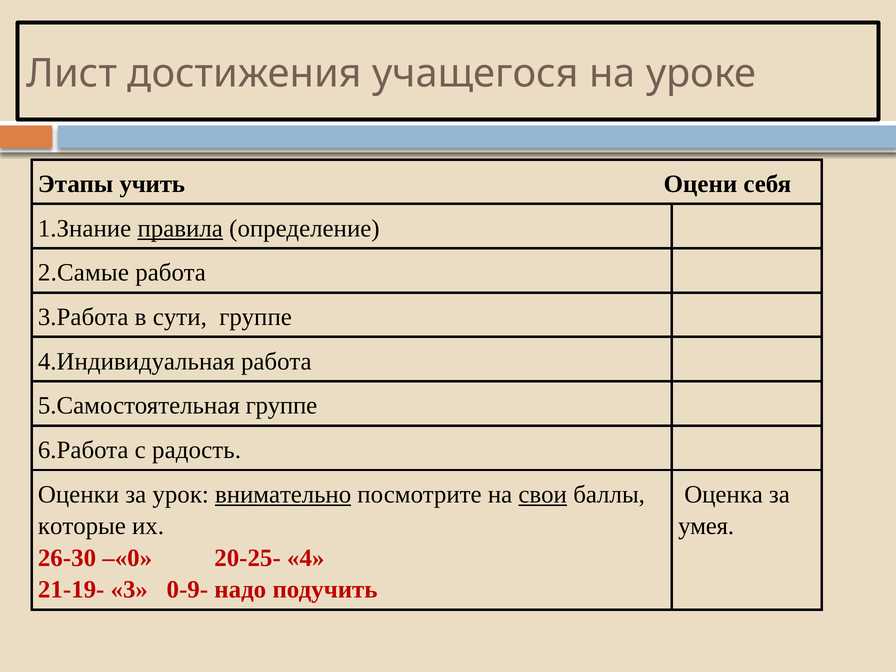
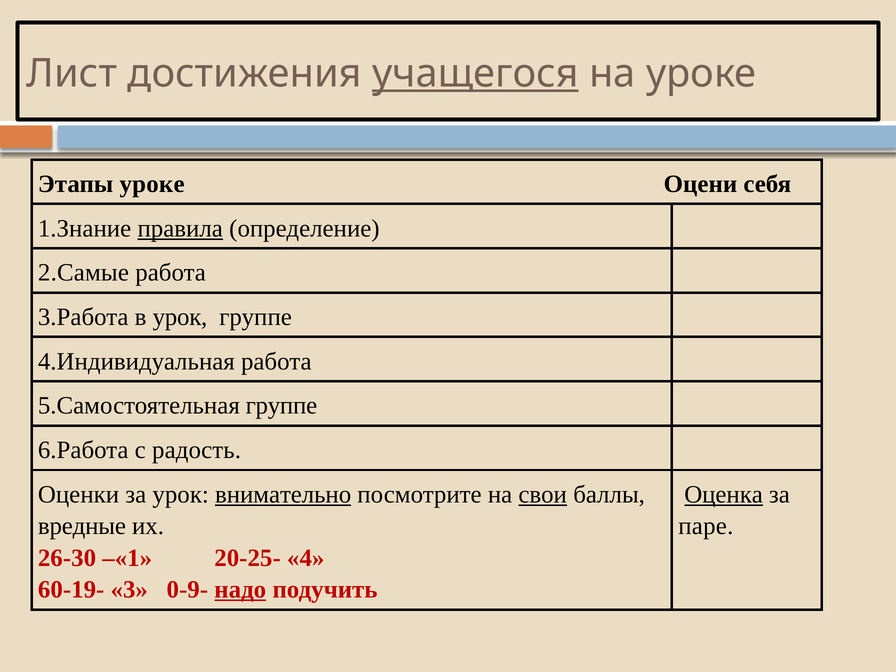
учащегося underline: none -> present (475, 74)
Этапы учить: учить -> уроке (152, 184)
в сути: сути -> урок (180, 317)
Оценка underline: none -> present (724, 494)
которые: которые -> вредные (82, 526)
умея: умея -> паре (706, 526)
–«0: –«0 -> –«1 (127, 558)
21-19-: 21-19- -> 60-19- (71, 590)
надо underline: none -> present (240, 590)
